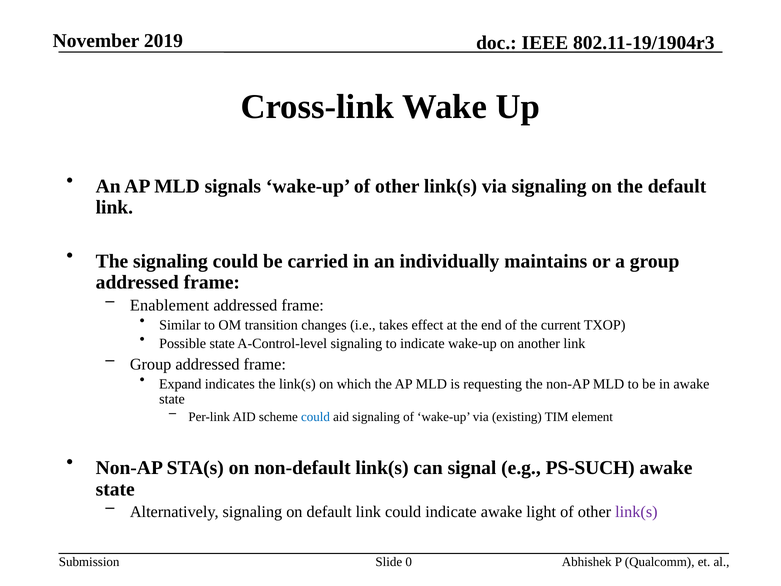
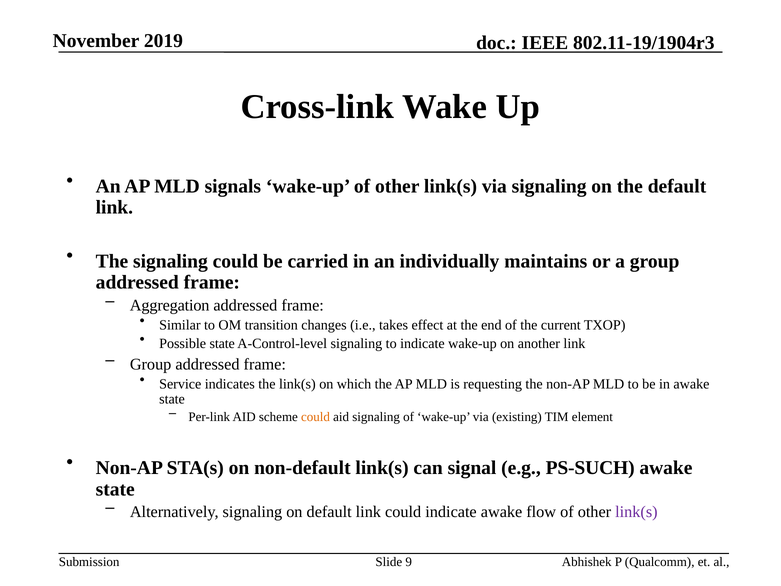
Enablement: Enablement -> Aggregation (170, 305)
Expand: Expand -> Service (180, 384)
could colour: blue -> orange (316, 417)
light: light -> flow (541, 512)
0: 0 -> 9 (409, 562)
